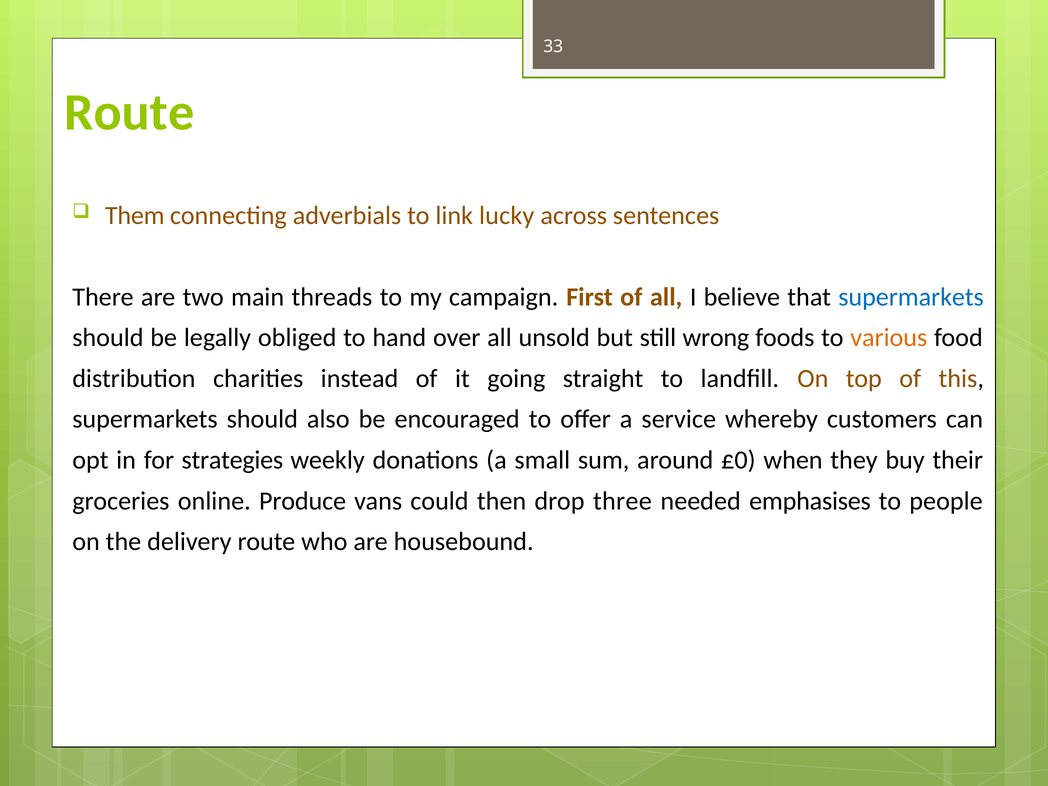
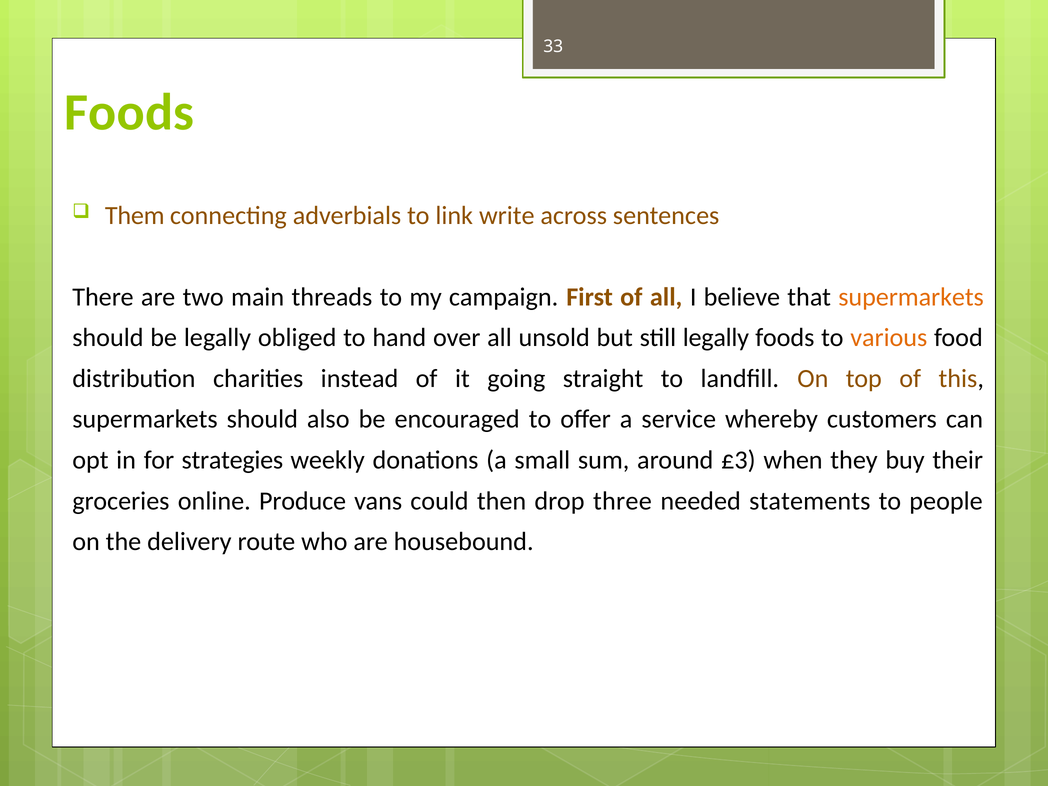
Route: Route -> Foods (129, 112)
lucky: lucky -> write (507, 216)
supermarkets colour: blue -> orange (911, 297)
still wrong: wrong -> legally (716, 338)
£0: £0 -> £3 (738, 460)
emphasises: emphasises -> statements (810, 501)
